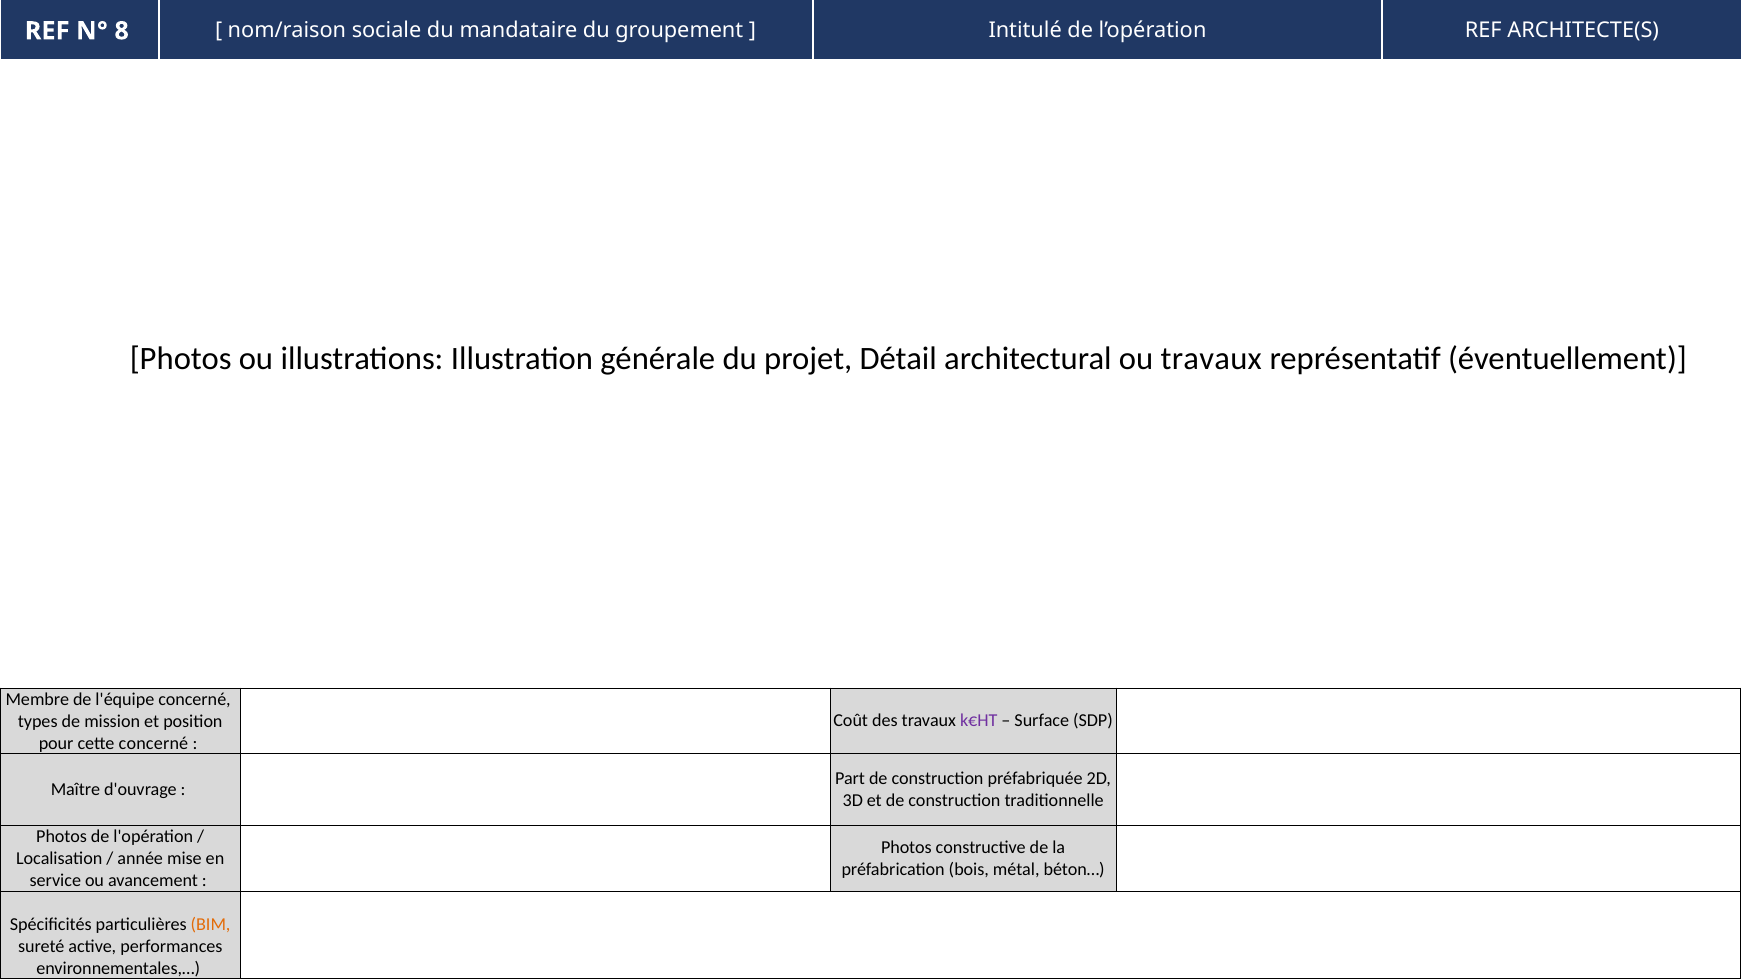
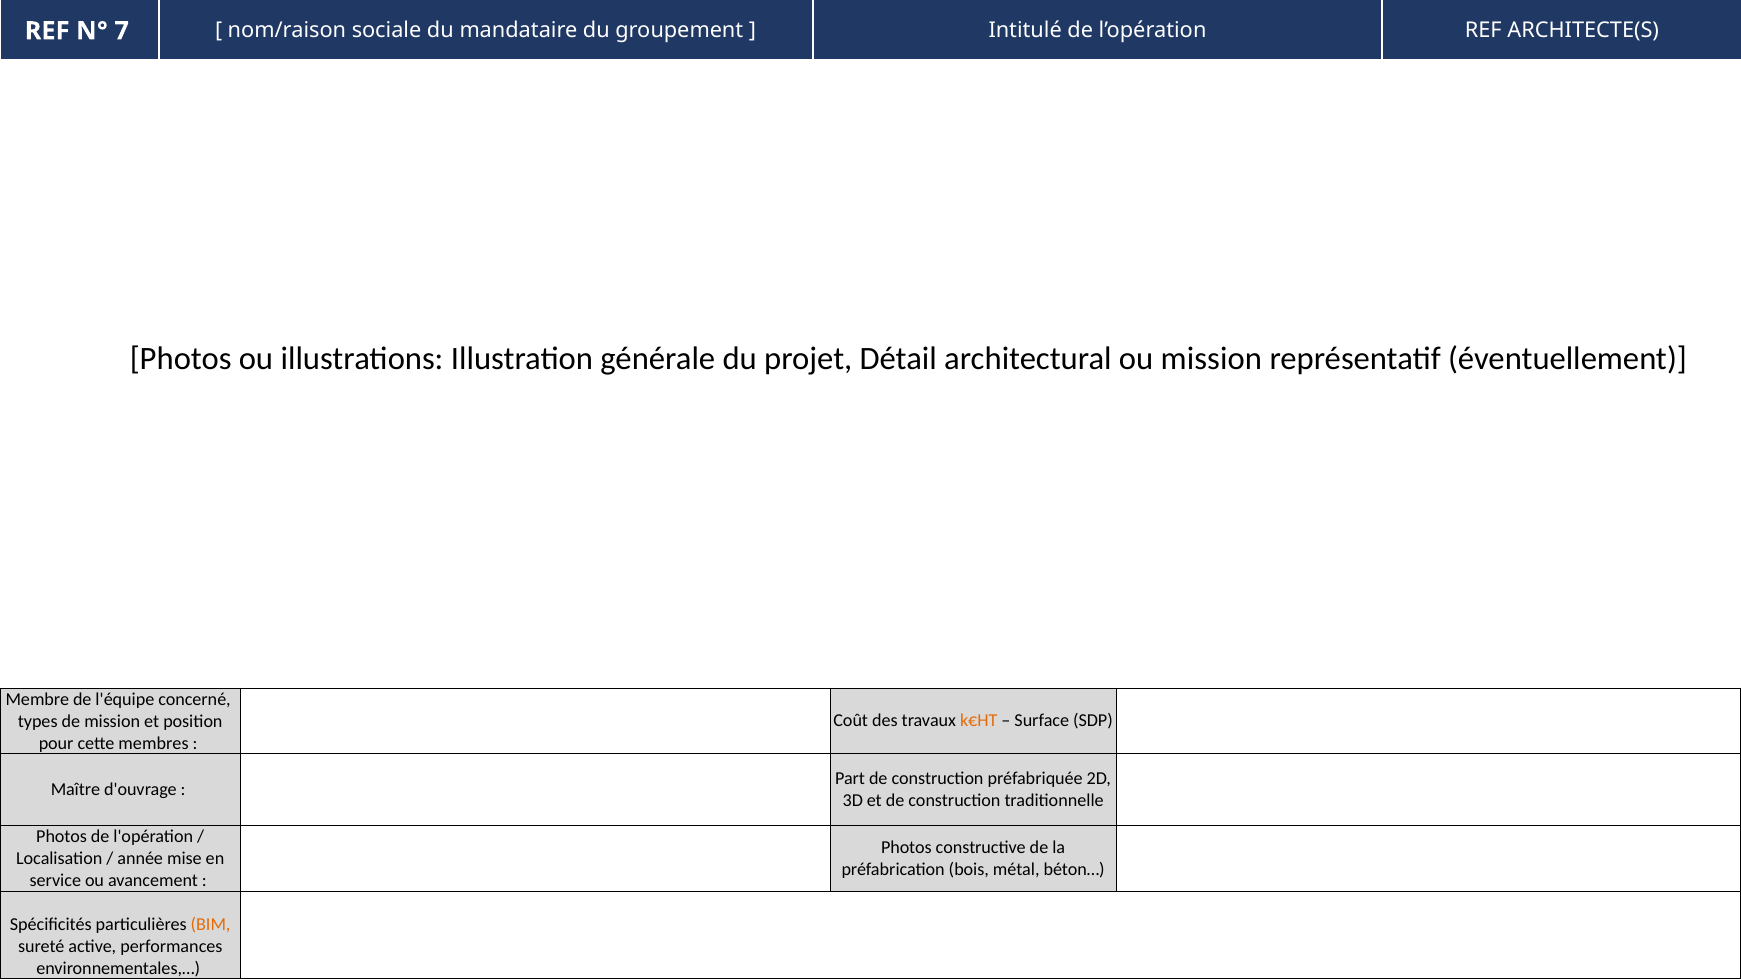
8: 8 -> 7 (122, 31)
ou travaux: travaux -> mission (1211, 359)
k€HT colour: purple -> orange (979, 721)
cette concerné: concerné -> membres (154, 743)
